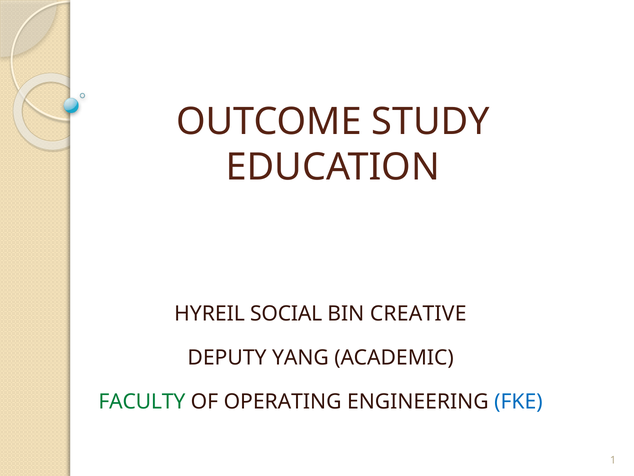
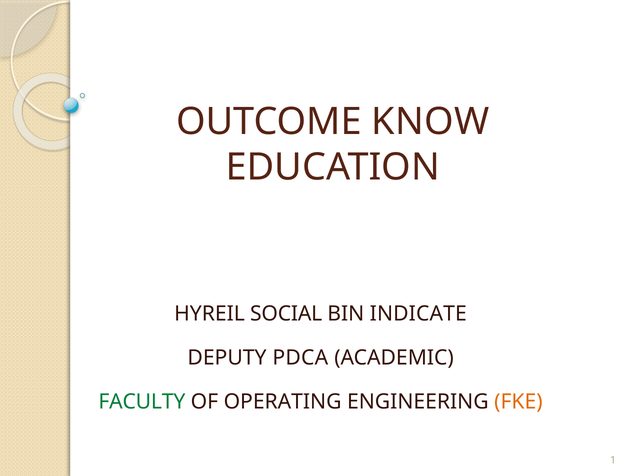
STUDY: STUDY -> KNOW (430, 122)
CREATIVE: CREATIVE -> INDICATE (418, 314)
YANG: YANG -> PDCA (300, 357)
FKE colour: blue -> orange (518, 401)
